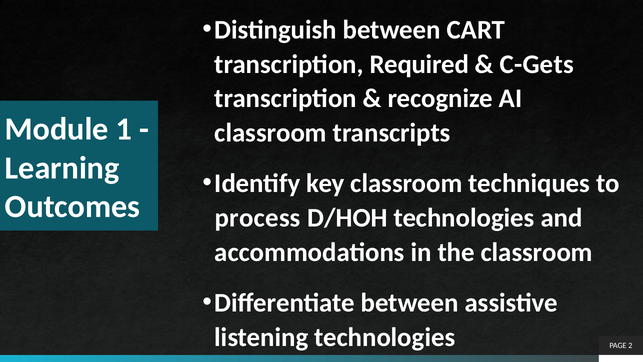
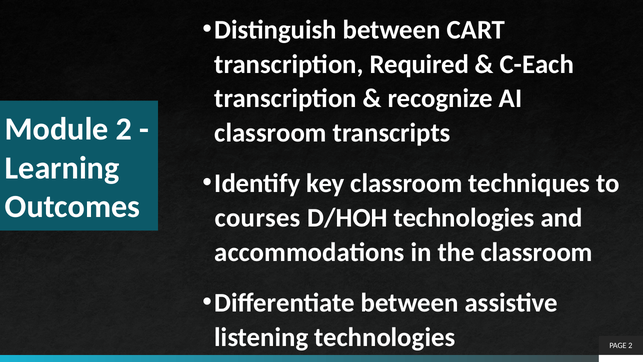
C-Gets: C-Gets -> C-Each (537, 64)
Module 1: 1 -> 2 (124, 129)
process: process -> courses (258, 218)
